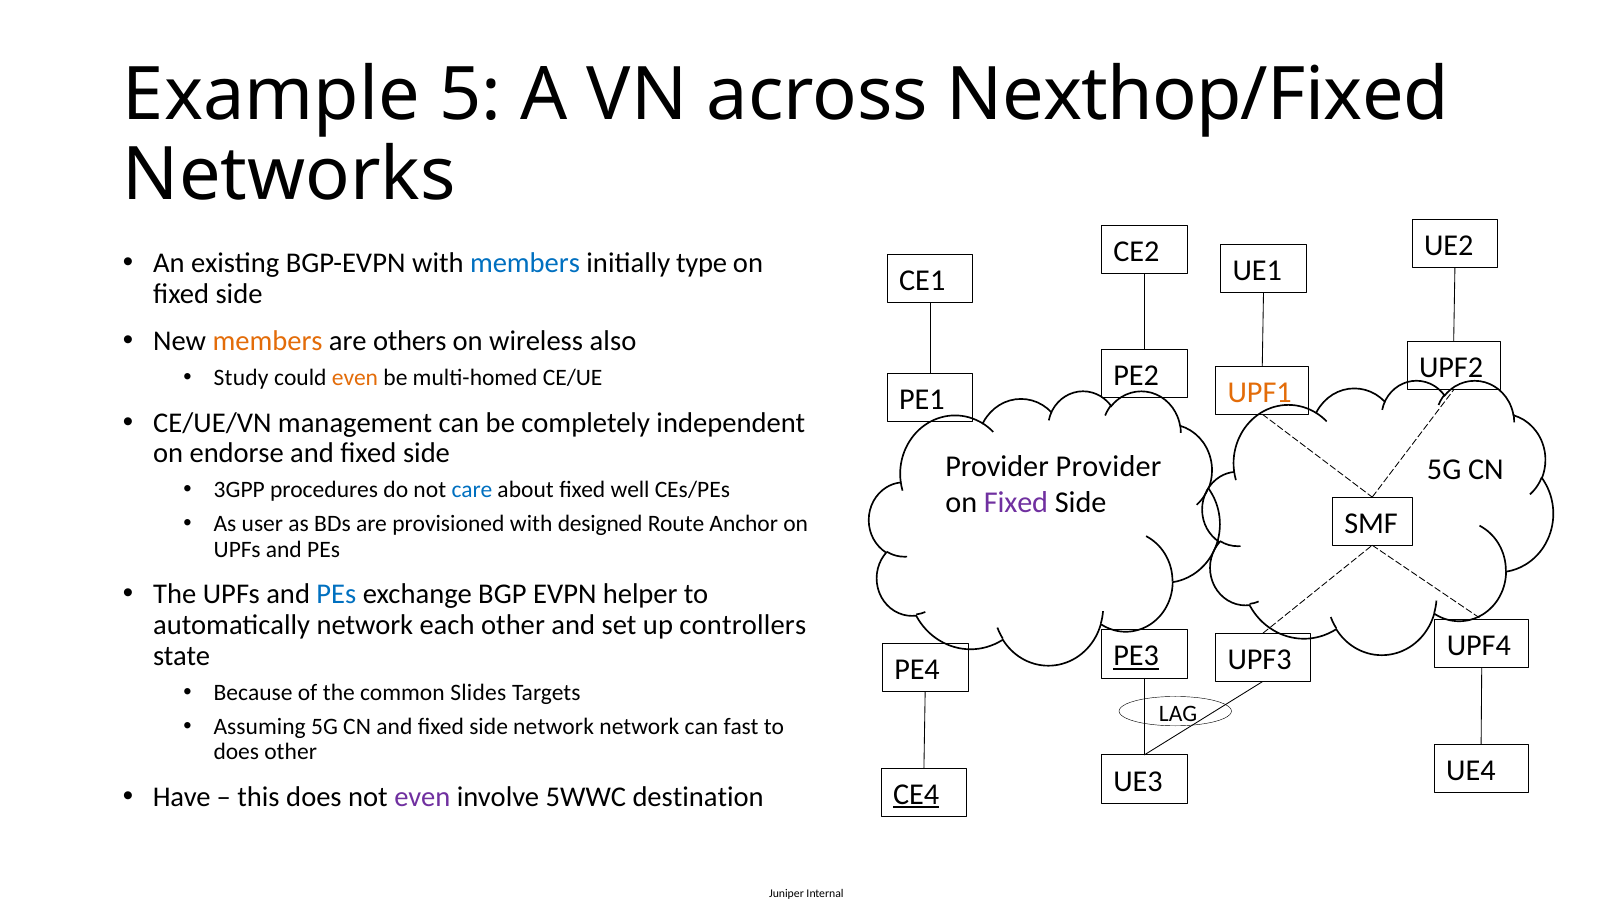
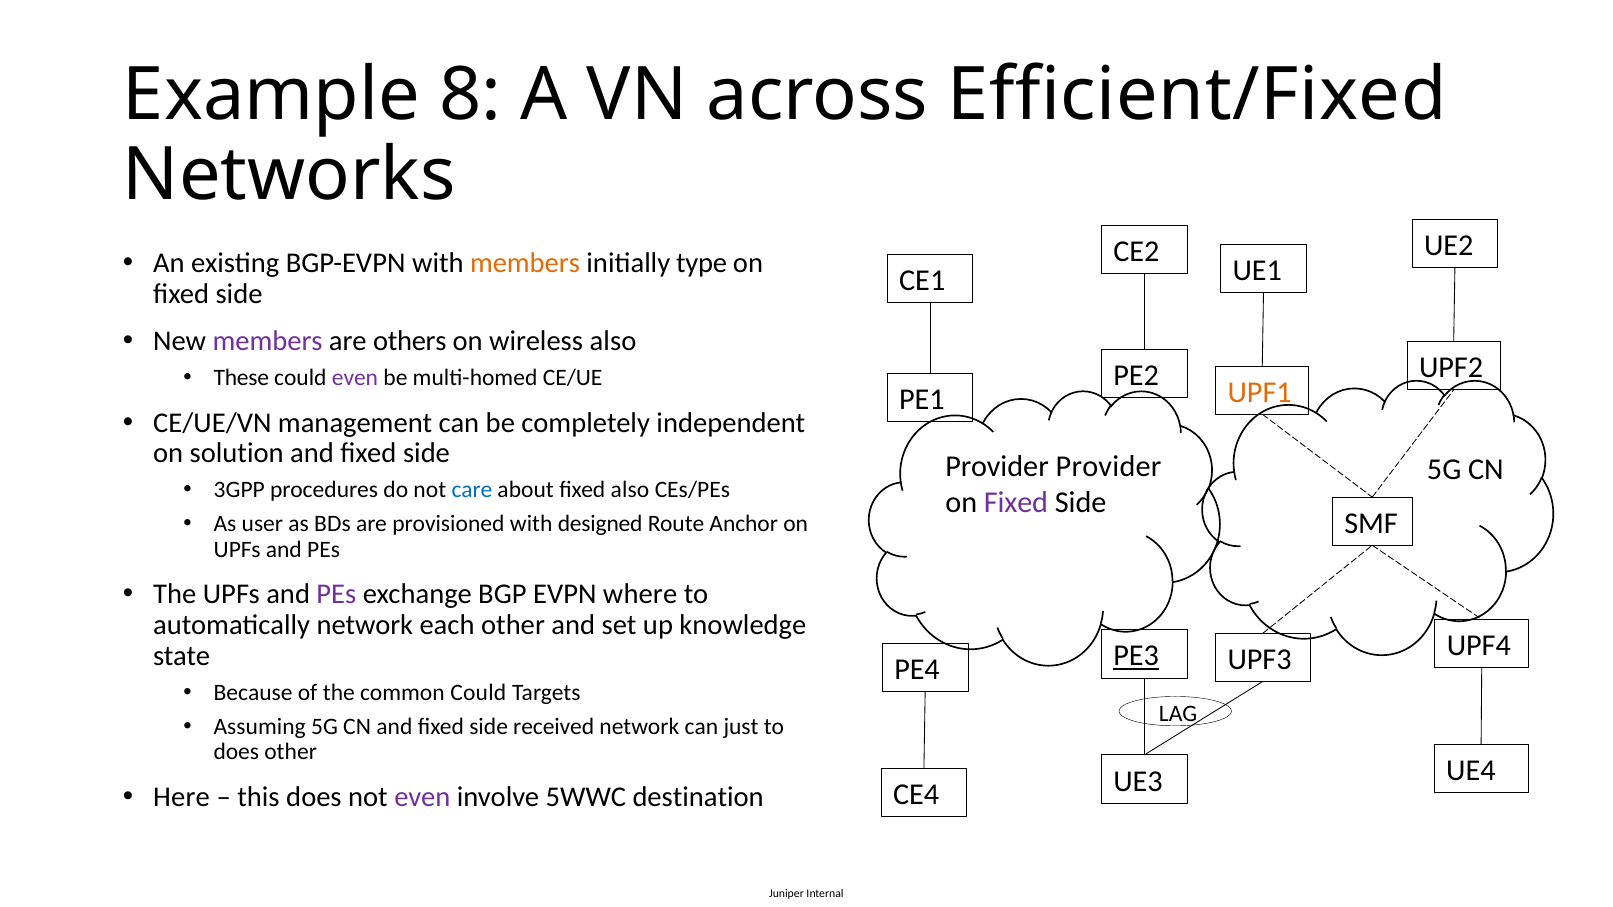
5: 5 -> 8 (470, 96)
Nexthop/Fixed: Nexthop/Fixed -> Efficient/Fixed (1197, 96)
members colour: blue -> orange (525, 263)
members colour: orange -> purple (268, 341)
Study: Study -> These (241, 378)
even colour: orange -> purple (355, 378)
endorse: endorse -> solution (237, 454)
fixed well: well -> also (630, 490)
PEs colour: blue -> purple (336, 594)
helper: helper -> where (640, 594)
controllers: controllers -> knowledge (743, 625)
common Slides: Slides -> Could (478, 693)
side network: network -> received (554, 727)
fast: fast -> just (741, 727)
Have: Have -> Here (182, 797)
CE4 underline: present -> none (916, 794)
